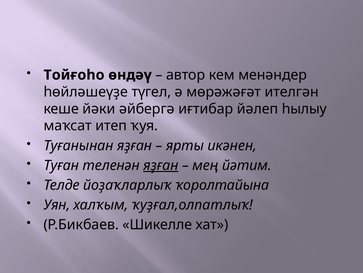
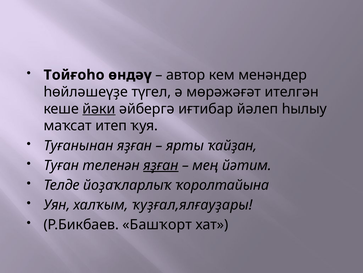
йәки underline: none -> present (99, 109)
икәнен: икәнен -> ҡайҙан (232, 145)
ҡуҙғал,олпатлыҡ: ҡуҙғал,олпатлыҡ -> ҡуҙғал,ялғауҙары (192, 204)
Шикелле: Шикелле -> Башҡорт (157, 224)
